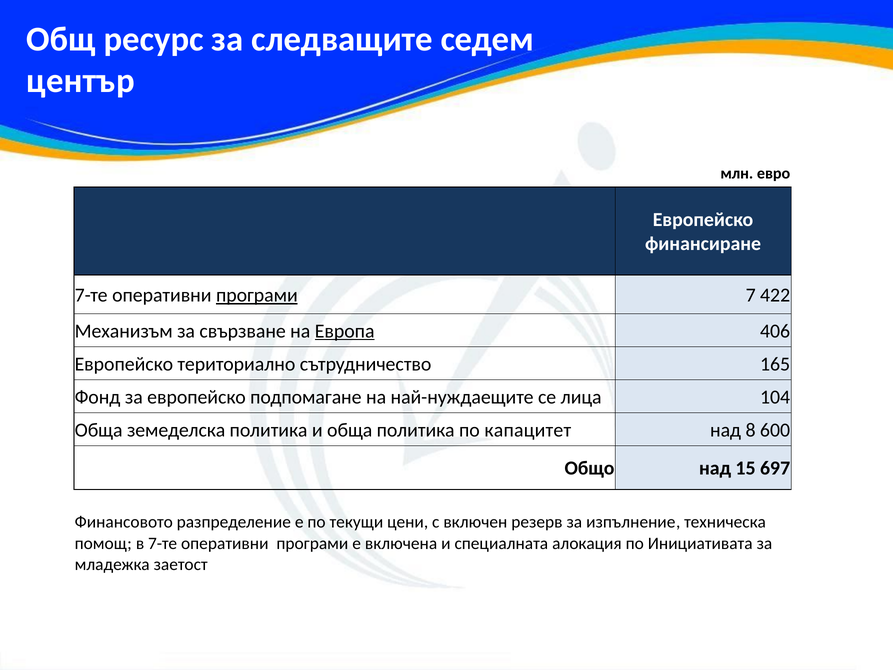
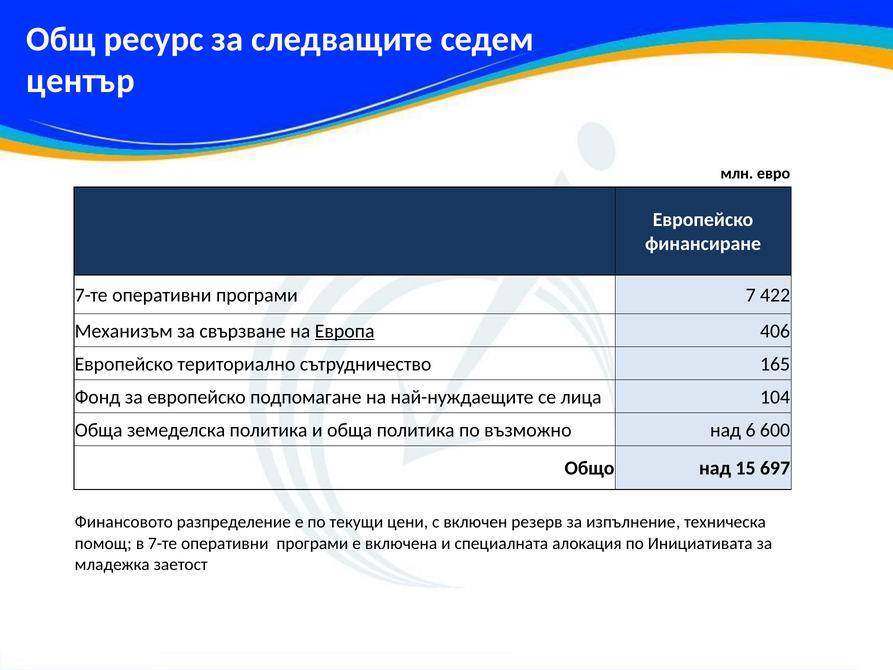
програми underline: present -> none (257, 295)
капацитет: капацитет -> възможно (528, 430)
8: 8 -> 6 (751, 430)
